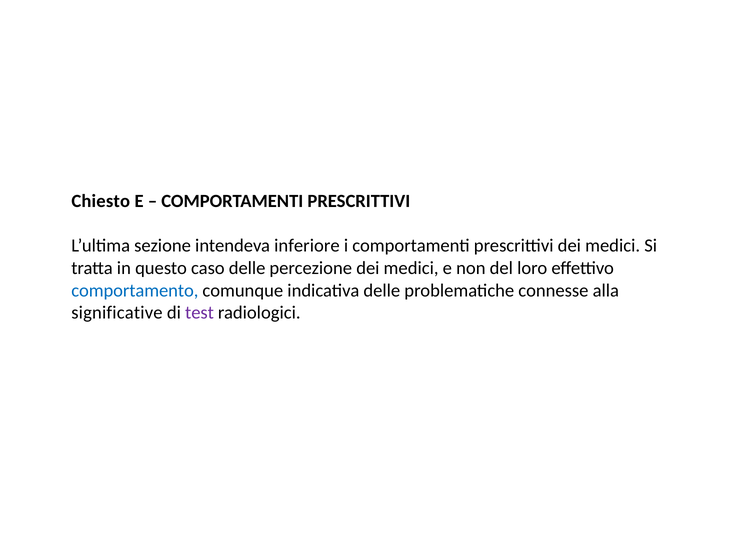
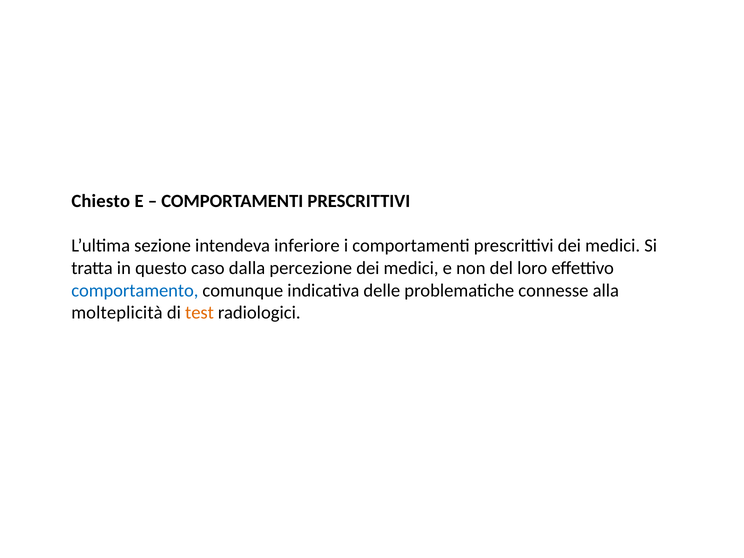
caso delle: delle -> dalla (247, 268)
significative: significative -> molteplicità (117, 313)
test colour: purple -> orange (199, 313)
